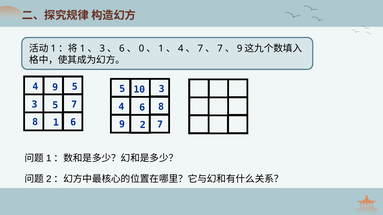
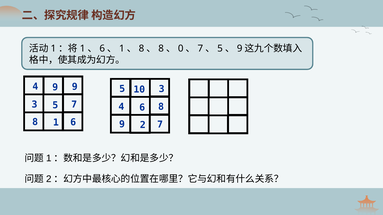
3: 3 -> 6 (102, 49)
6: 6 -> 1 (122, 49)
0: 0 -> 8 (141, 49)
1: 1 -> 8 (161, 49)
4: 4 -> 0 (181, 49)
7: 7 -> 5 (220, 49)
5: 5 -> 9 (75, 87)
